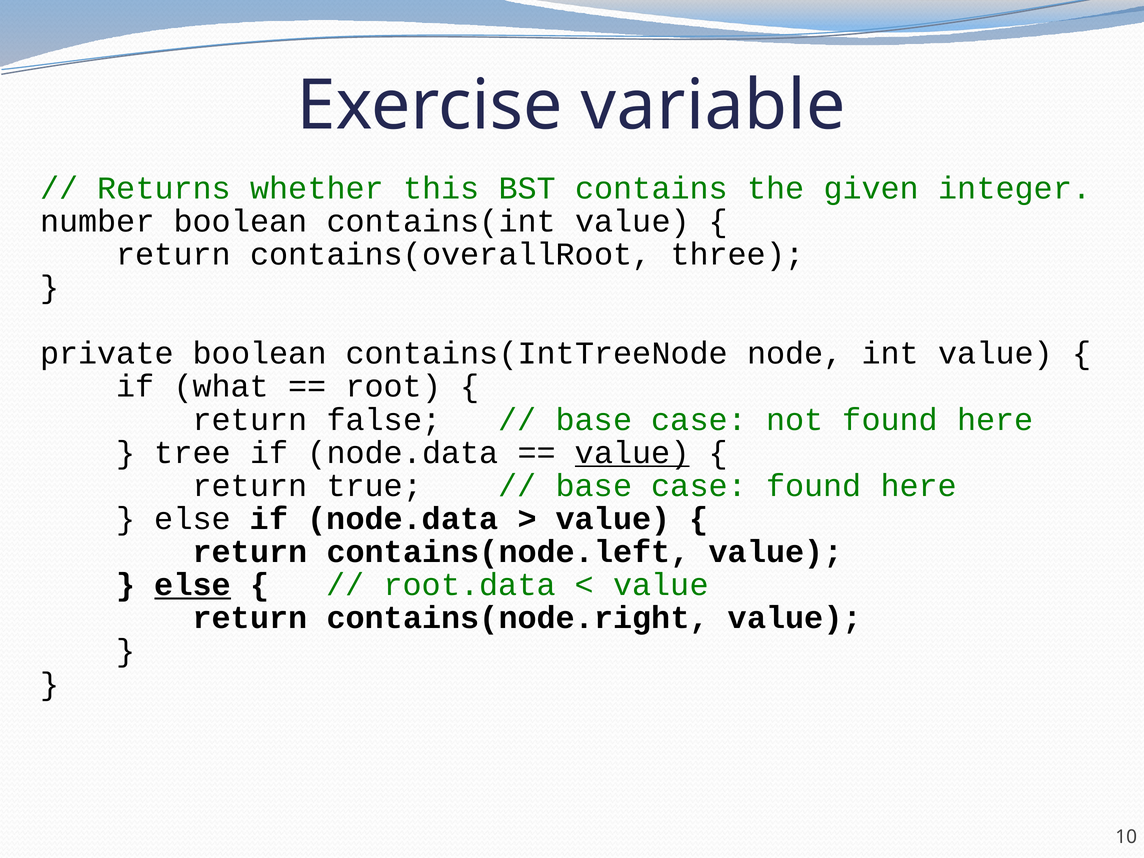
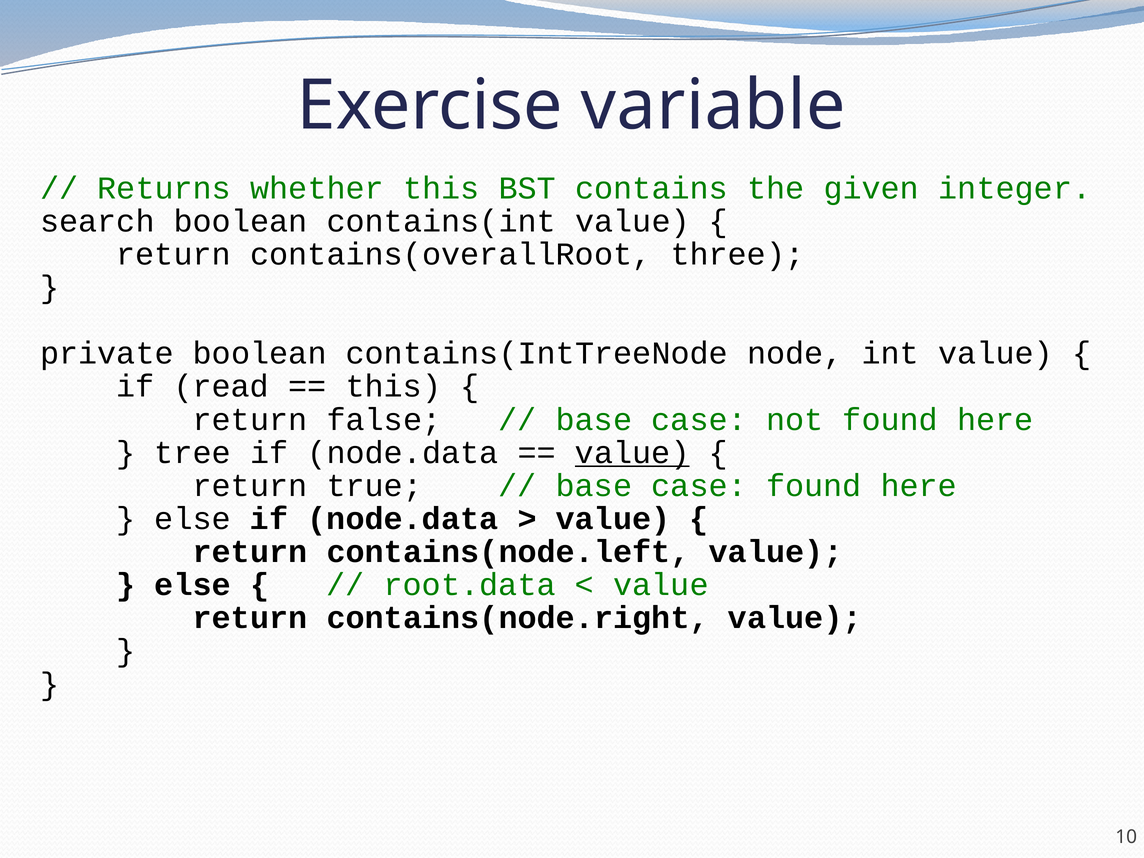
number: number -> search (97, 221)
what: what -> read (221, 386)
root: root -> this (393, 386)
else underline: present -> none (193, 585)
